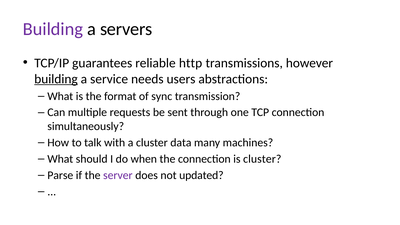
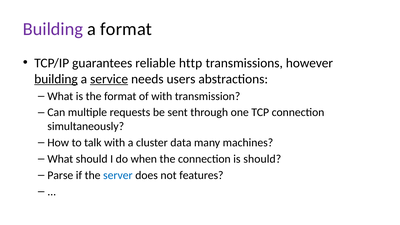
a servers: servers -> format (126, 29)
service underline: none -> present (109, 79)
of sync: sync -> with (162, 96)
is cluster: cluster -> should (262, 159)
server colour: purple -> blue (118, 175)
updated: updated -> features (201, 175)
